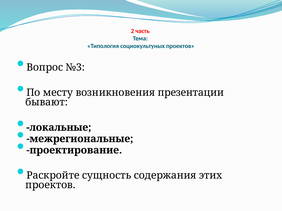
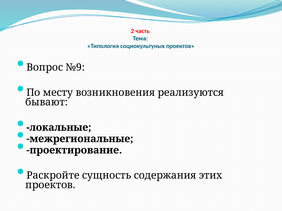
№3: №3 -> №9 (75, 67)
презентации: презентации -> реализуются (191, 93)
